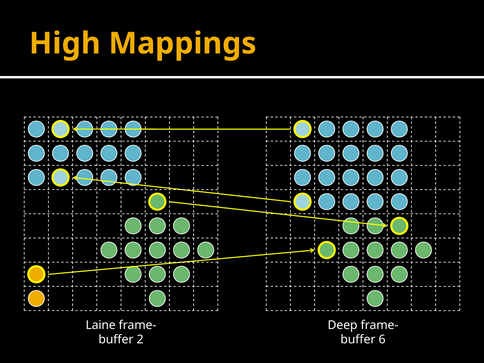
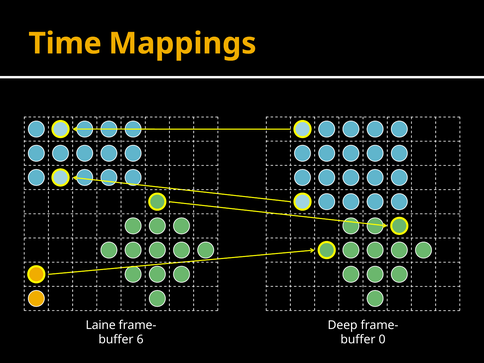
High: High -> Time (65, 43)
2: 2 -> 6 (140, 340)
6: 6 -> 0 (382, 340)
